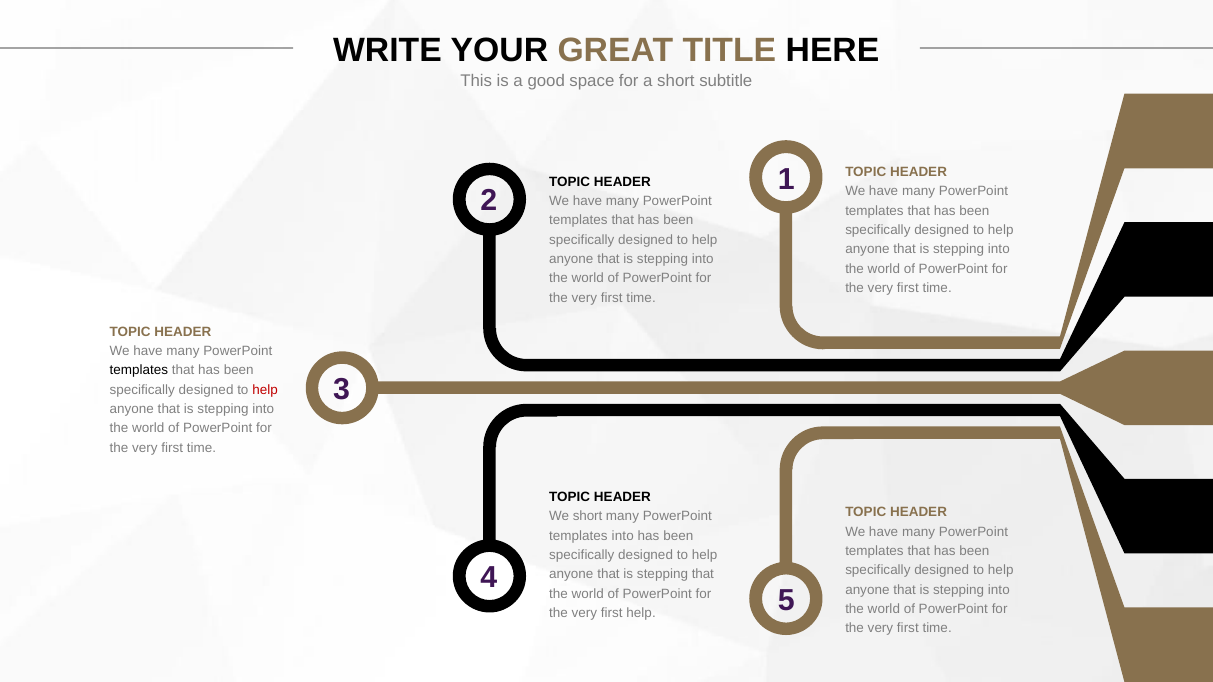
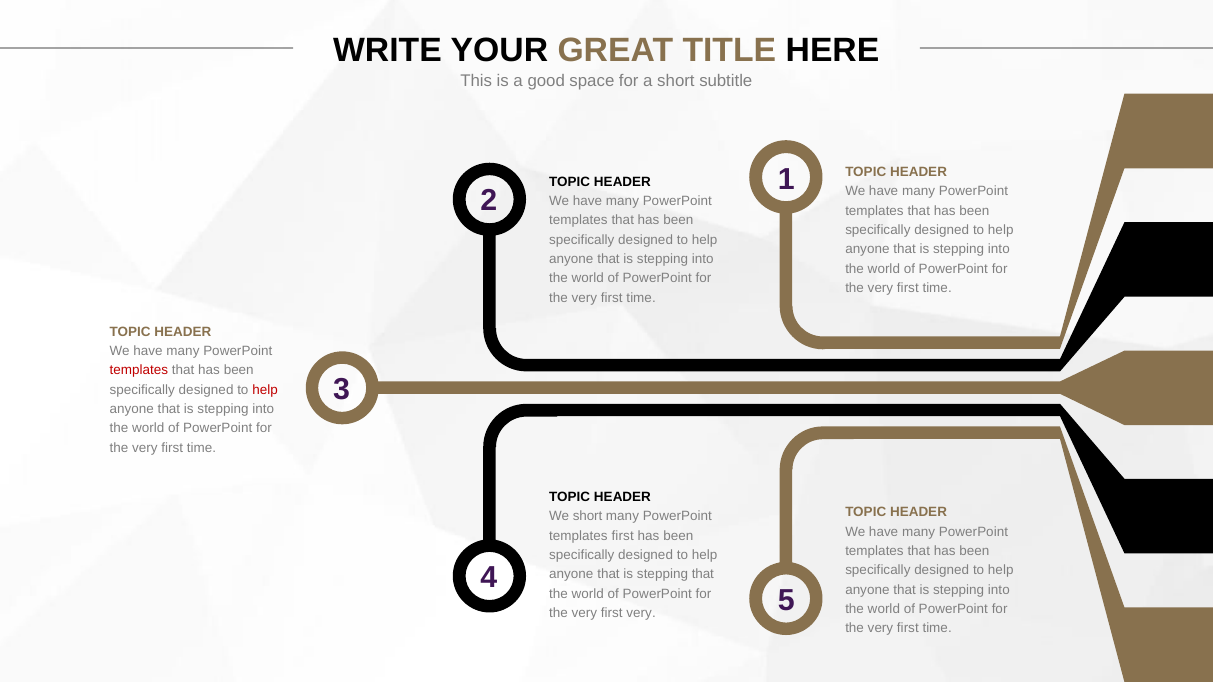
templates colour: black -> red (139, 371)
templates into: into -> first (623, 536)
first help: help -> very (641, 613)
